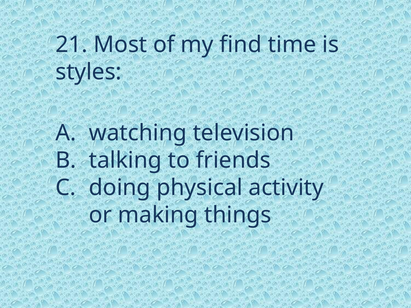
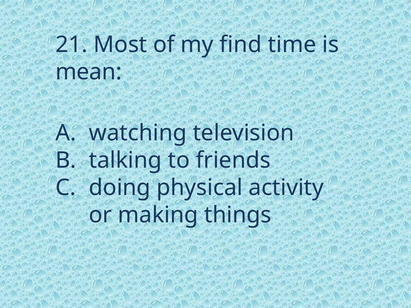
styles: styles -> mean (89, 72)
